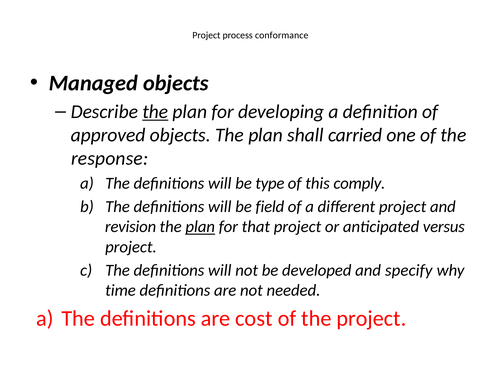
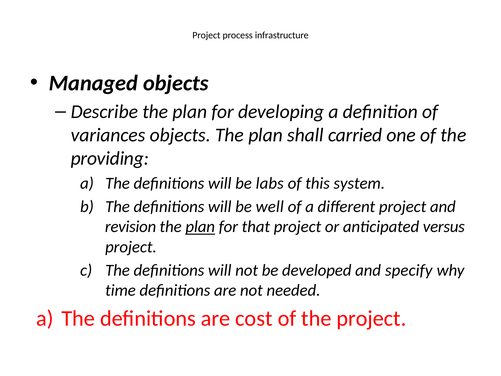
conformance: conformance -> infrastructure (282, 35)
the underline: present -> none (155, 112)
approved: approved -> variances (108, 135)
response: response -> providing (110, 158)
type: type -> labs (270, 183)
comply: comply -> system (359, 183)
field: field -> well (270, 207)
